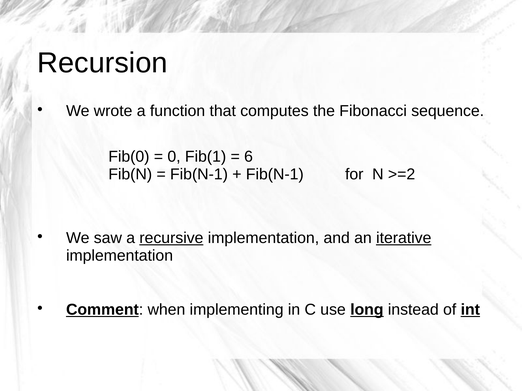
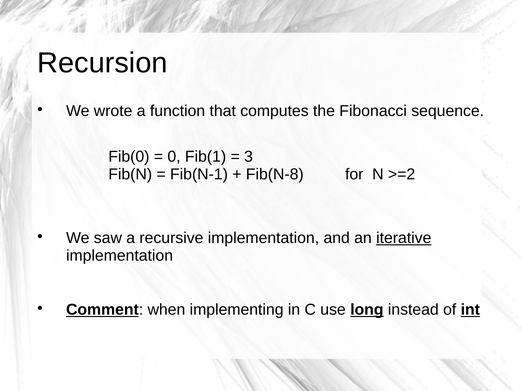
6: 6 -> 3 (249, 157)
Fib(N-1: Fib(N-1 -> Fib(N-8 (275, 174)
recursive underline: present -> none (171, 238)
